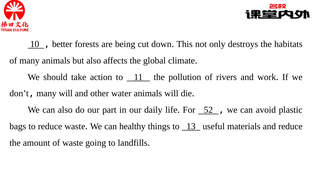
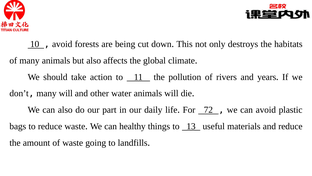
better: better -> avoid (62, 44)
work: work -> years (267, 77)
52: 52 -> 72 (208, 110)
